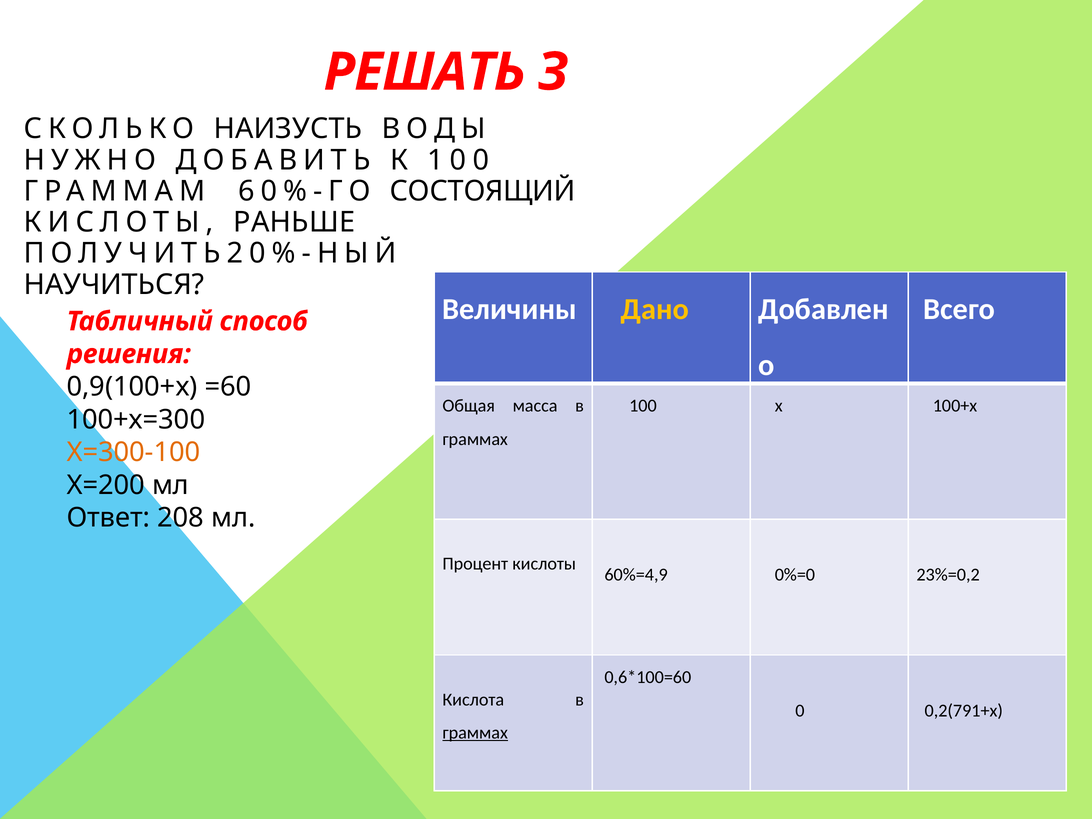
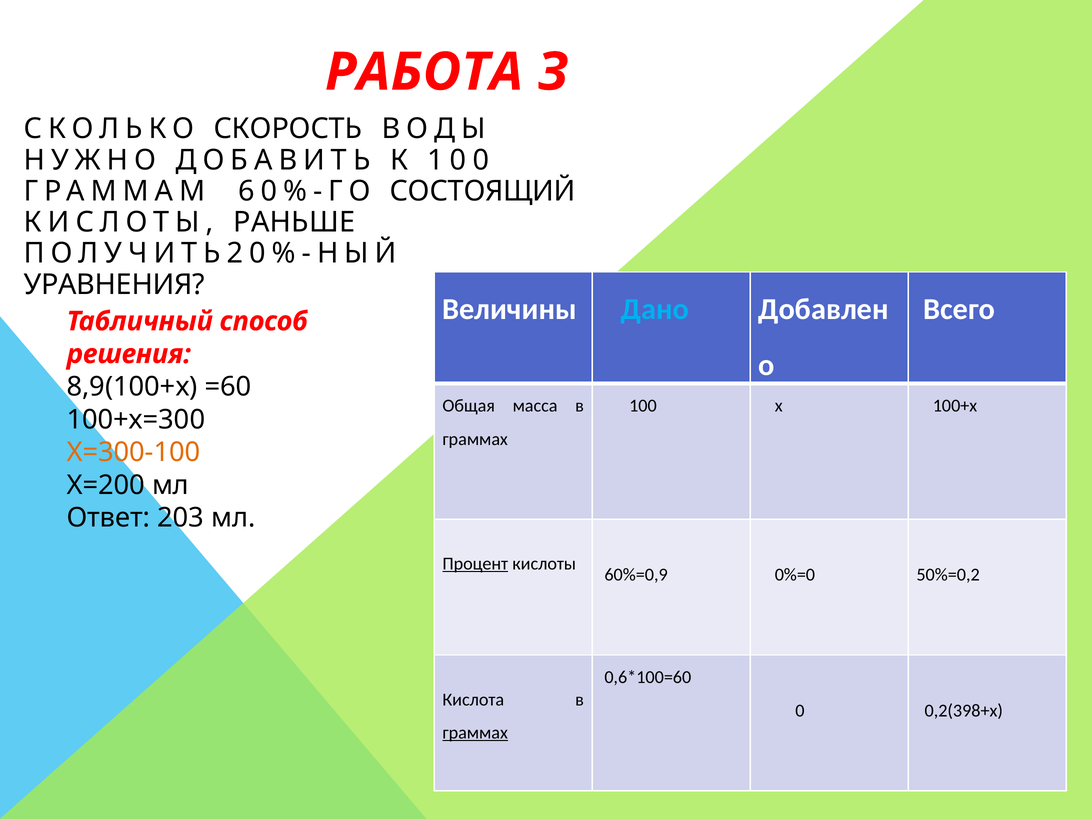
РЕШАТЬ: РЕШАТЬ -> РАБОТА (424, 72)
НАИЗУСТЬ: НАИЗУСТЬ -> СКОРОСТЬ (288, 129)
НАУЧИТЬСЯ: НАУЧИТЬСЯ -> УРАВНЕНИЯ (114, 285)
Дано colour: yellow -> light blue (655, 309)
0,9(100+х: 0,9(100+х -> 8,9(100+х (132, 387)
208: 208 -> 203 (181, 518)
Процент underline: none -> present (475, 564)
60%=4,9: 60%=4,9 -> 60%=0,9 (636, 575)
23%=0,2: 23%=0,2 -> 50%=0,2 (948, 575)
0,2(791+х: 0,2(791+х -> 0,2(398+х (964, 711)
